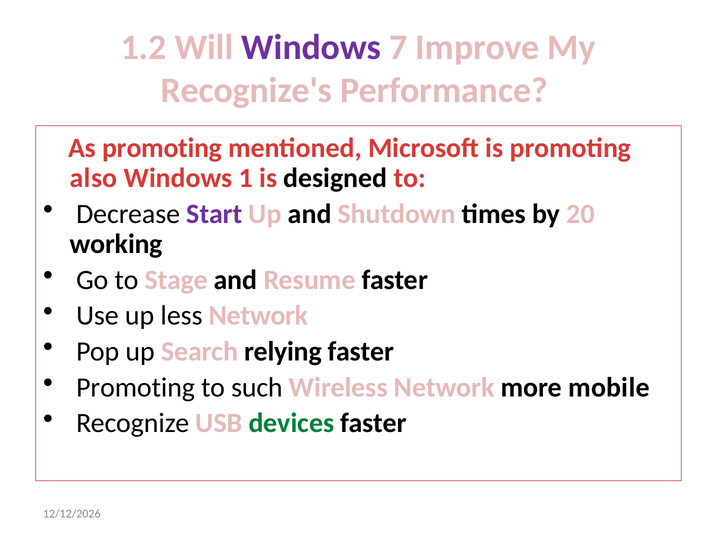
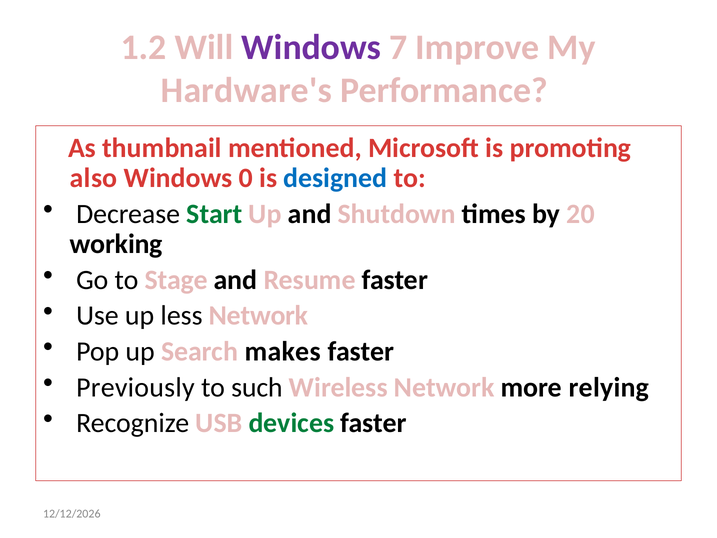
Recognize's: Recognize's -> Hardware's (246, 90)
As promoting: promoting -> thumbnail (162, 148)
1: 1 -> 0 (246, 178)
designed colour: black -> blue (335, 178)
Start colour: purple -> green (214, 214)
relying: relying -> makes (283, 351)
Promoting: Promoting -> Previously (135, 387)
mobile: mobile -> relying (609, 387)
